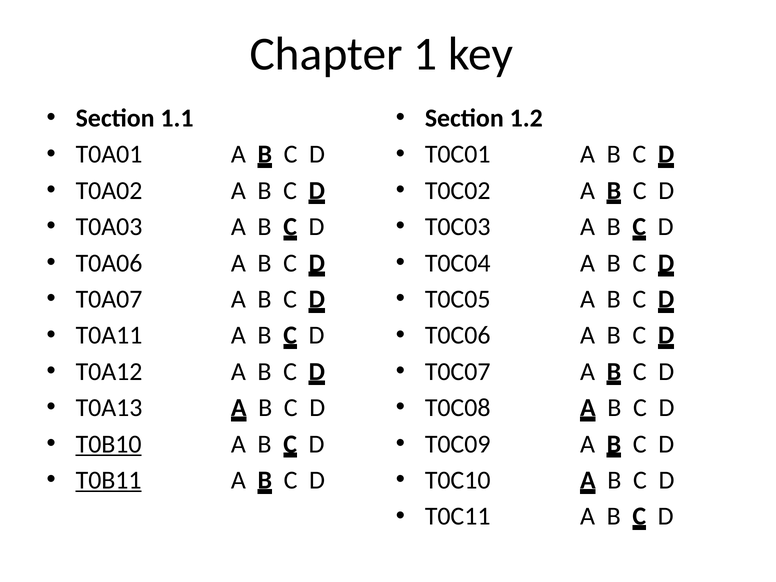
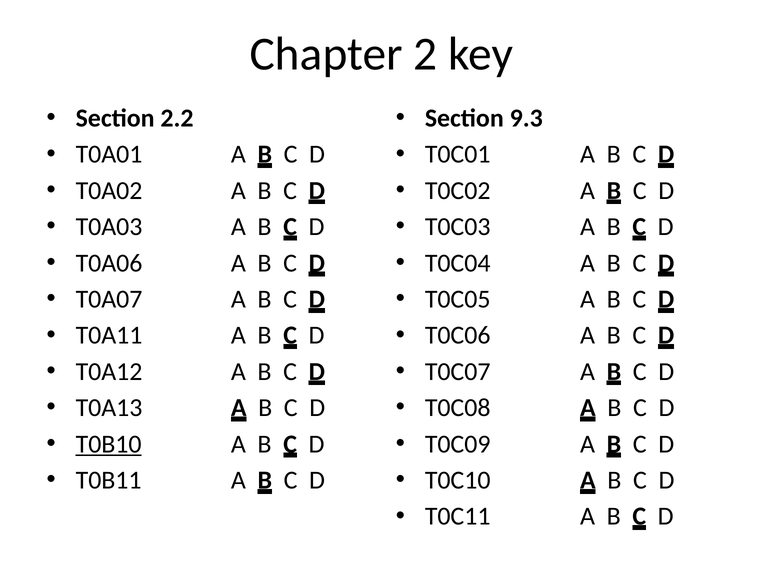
1: 1 -> 2 (425, 54)
1.1: 1.1 -> 2.2 (177, 118)
1.2: 1.2 -> 9.3 (526, 118)
T0B11 underline: present -> none (109, 480)
